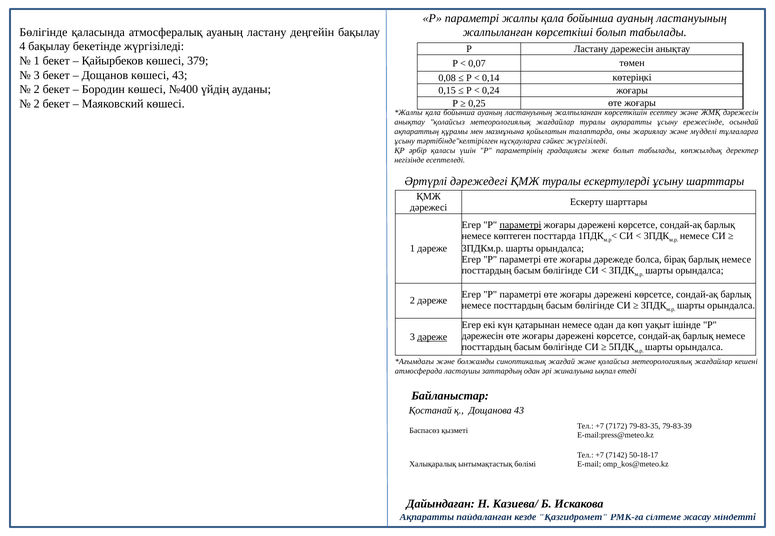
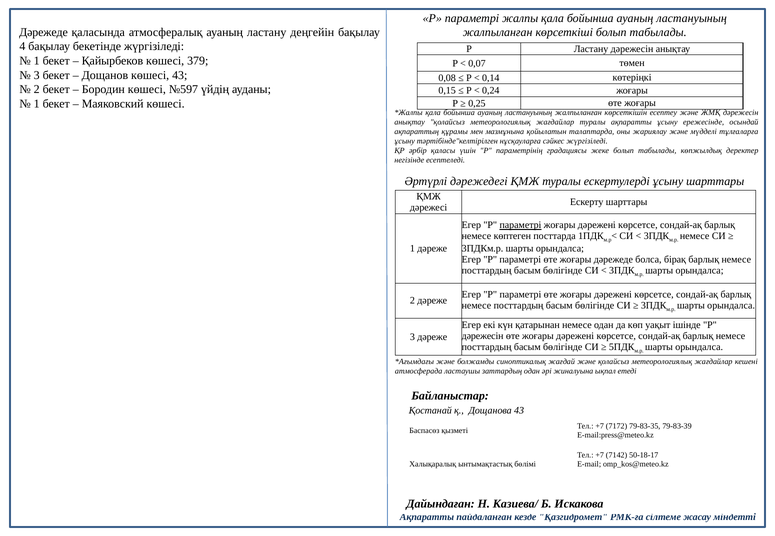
Бөлігінде: Бөлігінде -> Дәрежеде (44, 32)
№400: №400 -> №597 (183, 89)
2: 2 -> 1 (37, 104)
дәреже underline: present -> none (432, 337)
